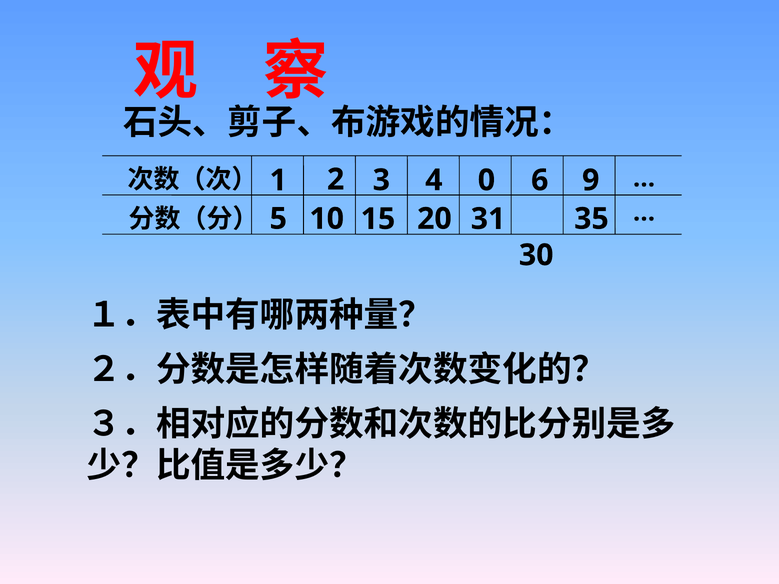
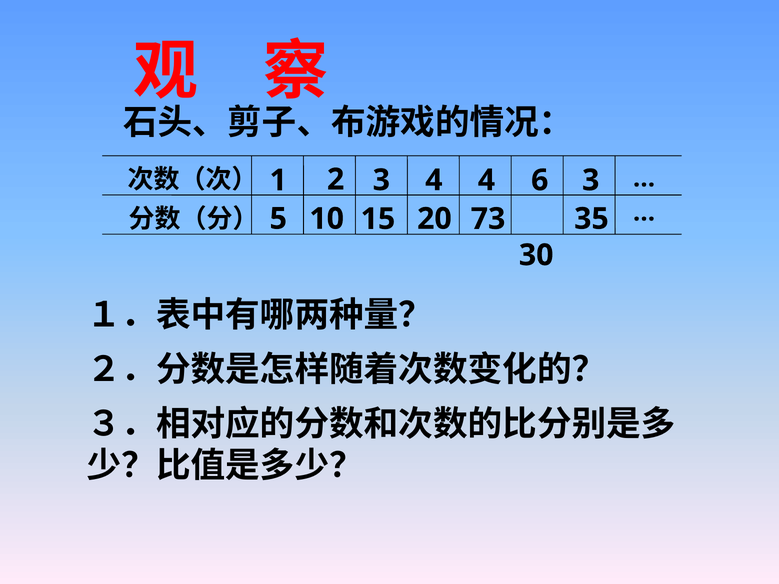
4 0: 0 -> 4 (486, 180)
6 9: 9 -> 3 (591, 180)
31: 31 -> 73 (488, 219)
